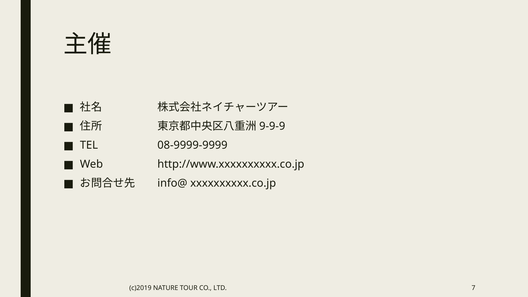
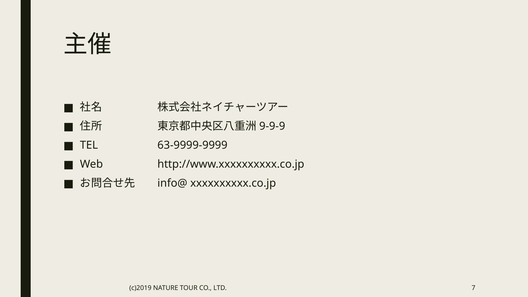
08-9999-9999: 08-9999-9999 -> 63-9999-9999 (192, 145)
